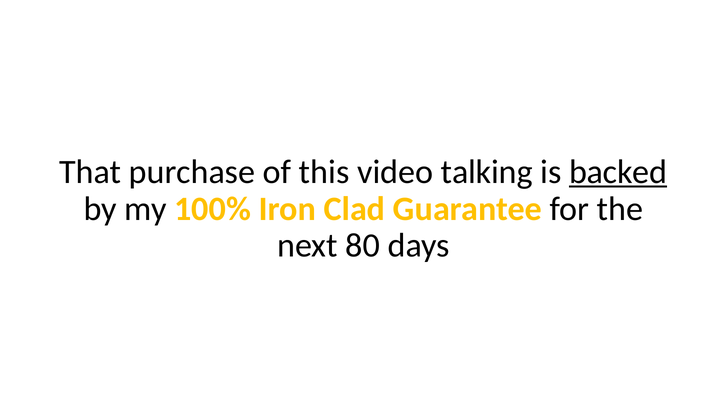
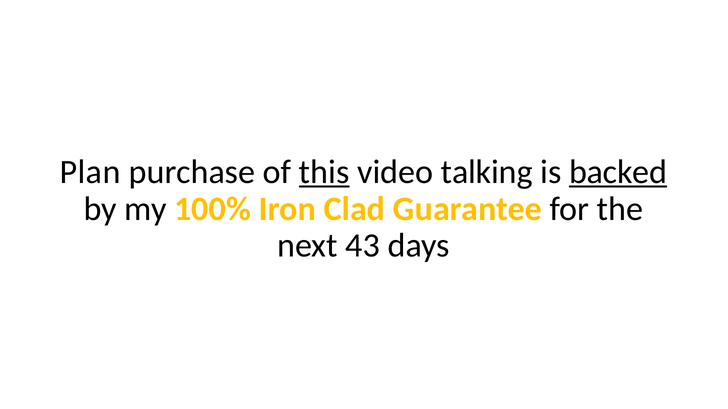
That: That -> Plan (90, 172)
this underline: none -> present (324, 172)
80: 80 -> 43 (363, 246)
